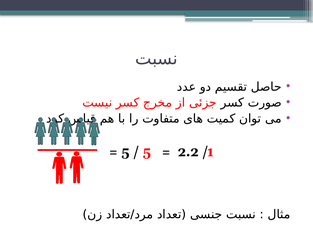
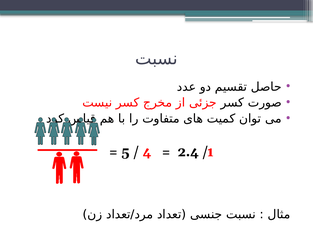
5: 5 -> 4 (147, 152)
2.2: 2.2 -> 2.4 (188, 152)
